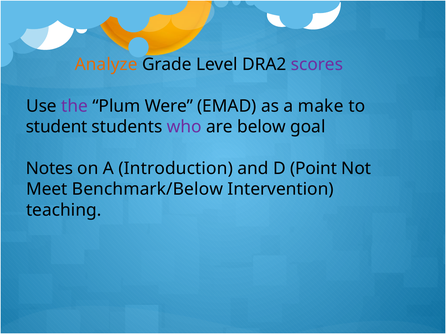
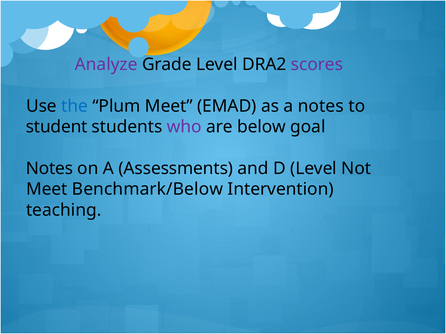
Analyze colour: orange -> purple (106, 65)
the colour: purple -> blue (75, 106)
Plum Were: Were -> Meet (169, 106)
a make: make -> notes (321, 106)
Introduction: Introduction -> Assessments (176, 169)
D Point: Point -> Level (314, 169)
